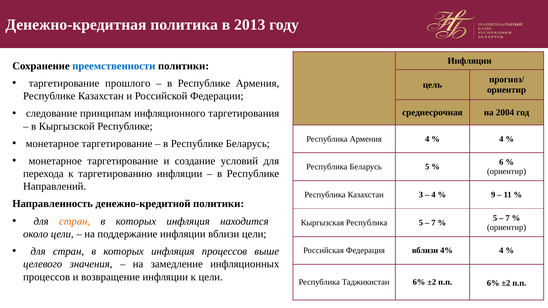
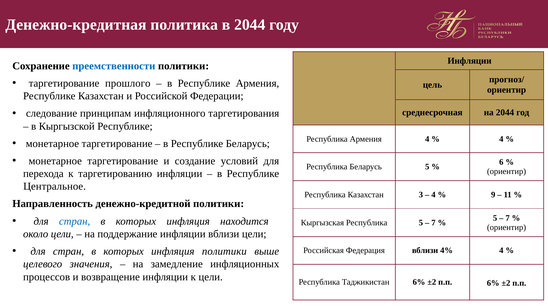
в 2013: 2013 -> 2044 (250, 25)
на 2004: 2004 -> 2044 (505, 112)
Направлений: Направлений -> Центральное (55, 187)
стран colour: orange -> blue (75, 221)
инфляция процессов: процессов -> политики (224, 252)
